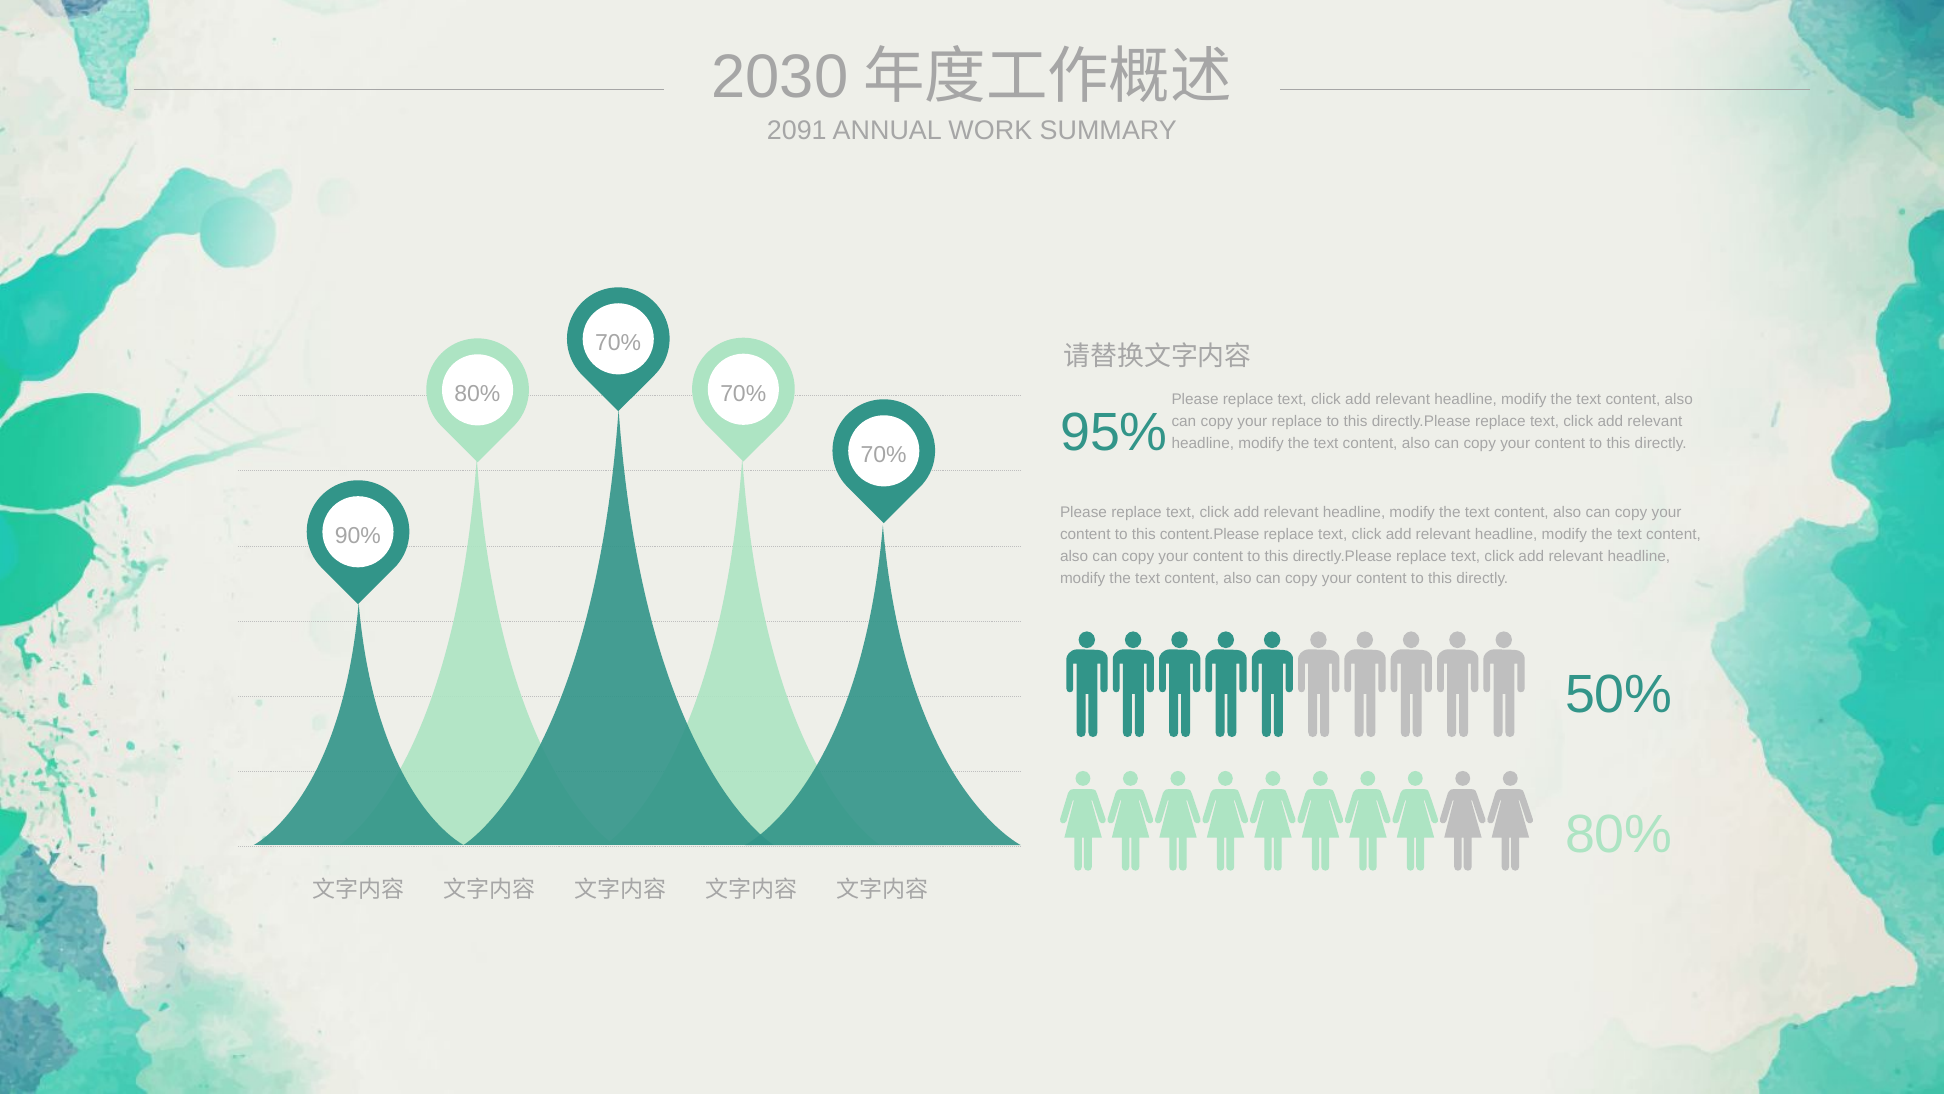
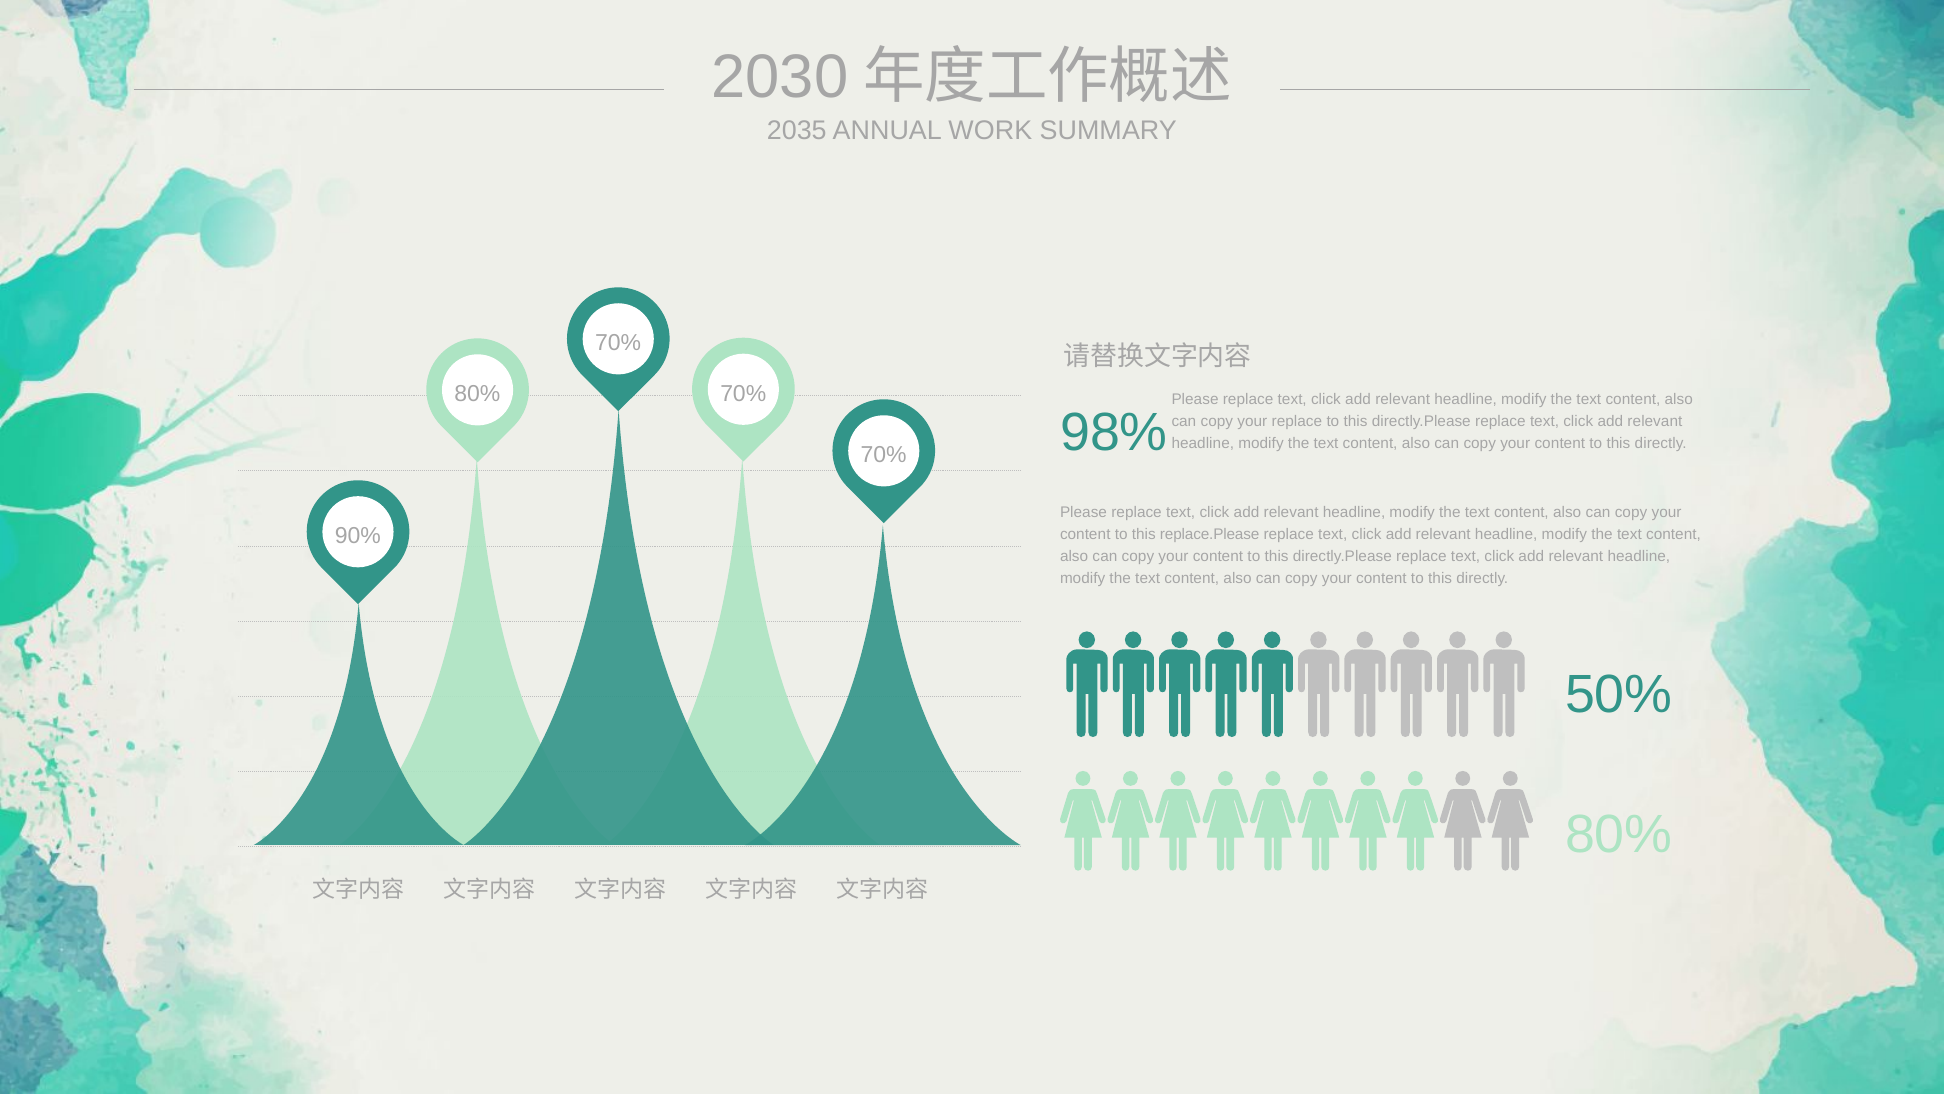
2091: 2091 -> 2035 (797, 130)
95%: 95% -> 98% (1114, 433)
content.Please: content.Please -> replace.Please (1210, 534)
